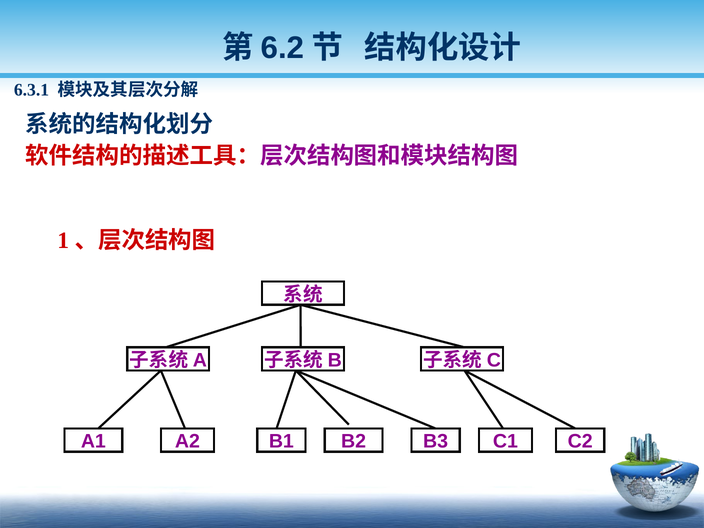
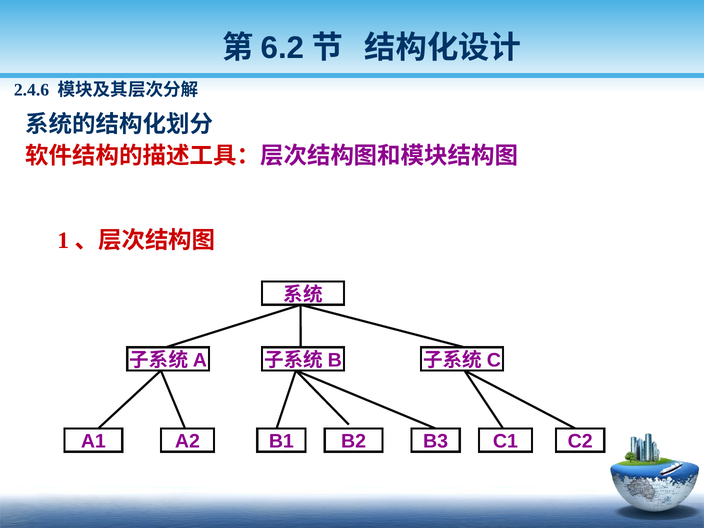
6.3.1: 6.3.1 -> 2.4.6 (31, 90)
